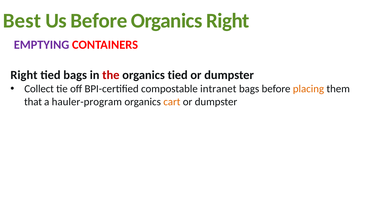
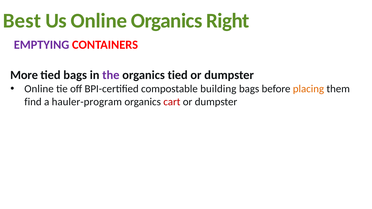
Us Before: Before -> Online (99, 21)
Right: Right -> More (24, 75)
the colour: red -> purple (111, 75)
Collect: Collect -> Online (39, 89)
intranet: intranet -> building (218, 89)
that: that -> find (33, 102)
cart colour: orange -> red (172, 102)
